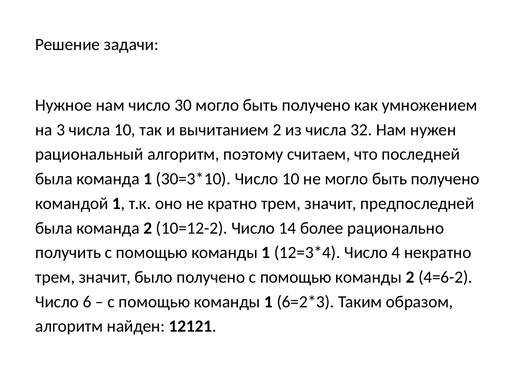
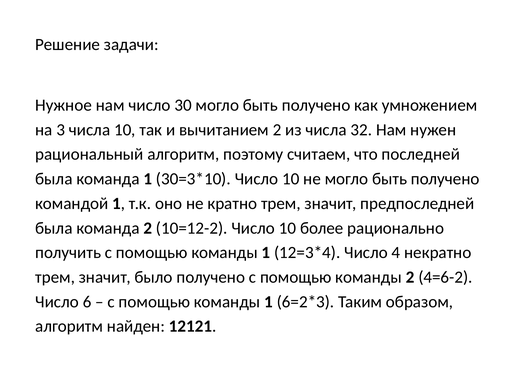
10=12-2 Число 14: 14 -> 10 (288, 228)
